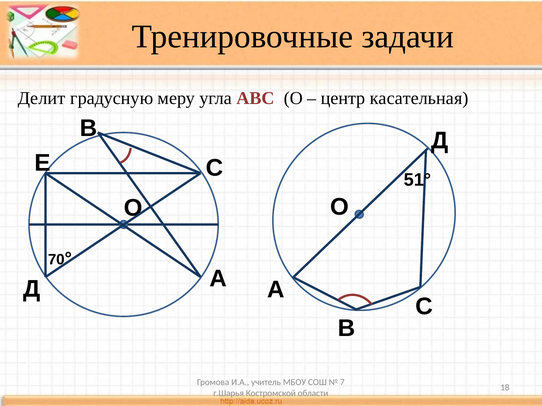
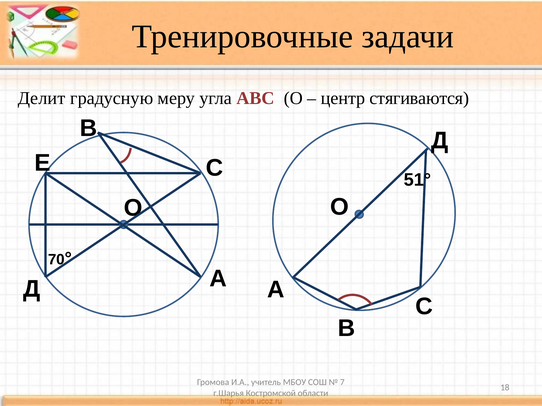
касательная: касательная -> стягиваются (419, 98)
